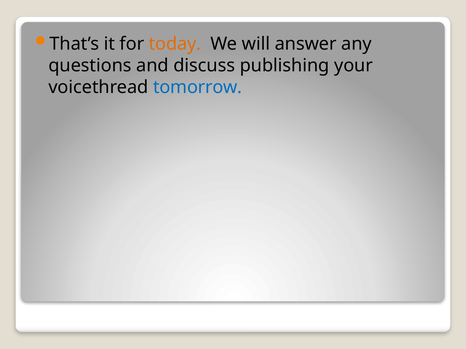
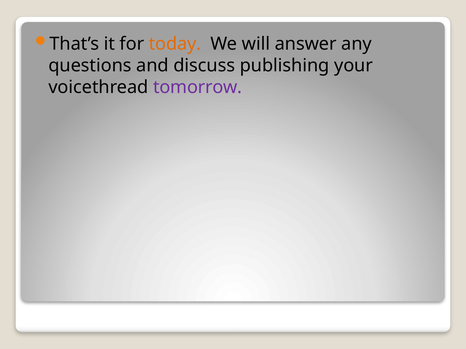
tomorrow colour: blue -> purple (198, 87)
